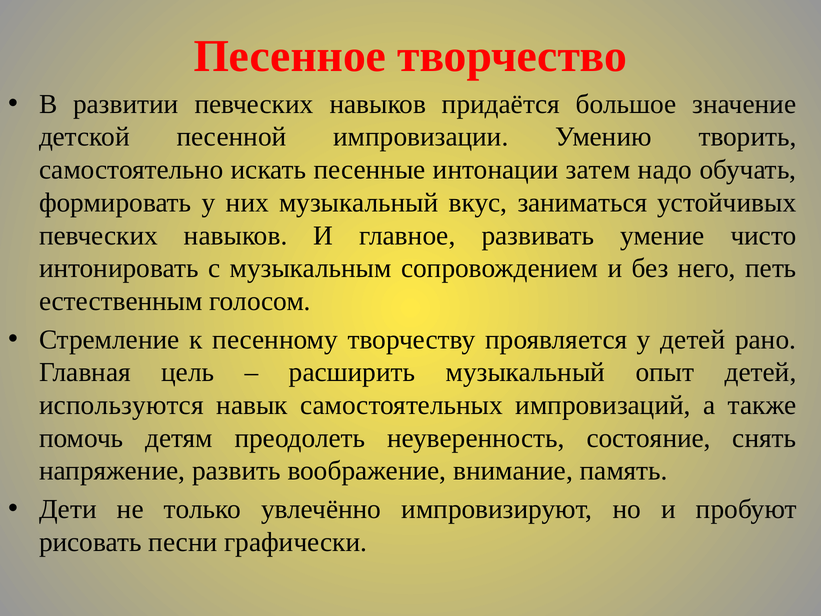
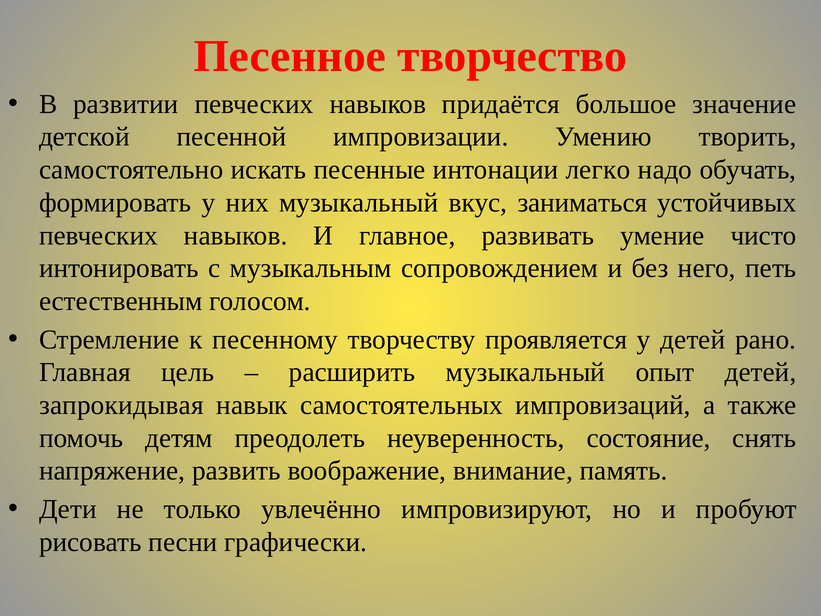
затем: затем -> легко (598, 170)
используются: используются -> запрокидывая (121, 405)
